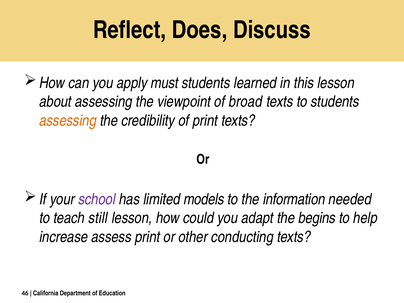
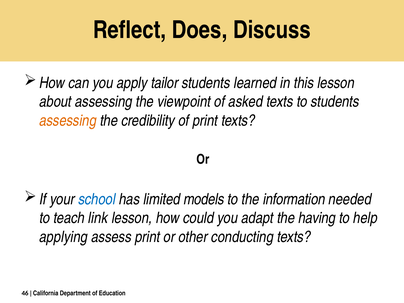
must: must -> tailor (165, 83)
broad: broad -> asked (246, 102)
school colour: purple -> blue (97, 199)
still: still -> link (98, 218)
begins: begins -> having (317, 218)
increase: increase -> applying (64, 237)
